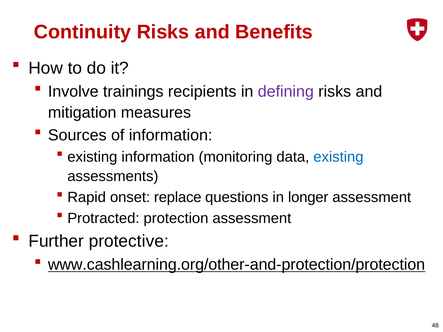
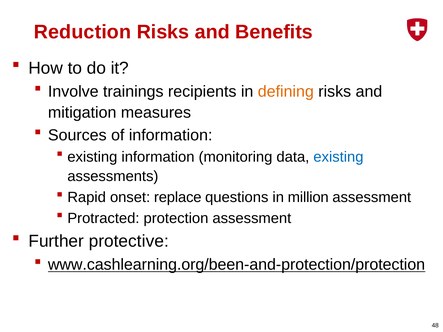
Continuity: Continuity -> Reduction (82, 32)
defining colour: purple -> orange (286, 92)
longer: longer -> million (308, 197)
www.cashlearning.org/other-and-protection/protection: www.cashlearning.org/other-and-protection/protection -> www.cashlearning.org/been-and-protection/protection (237, 265)
